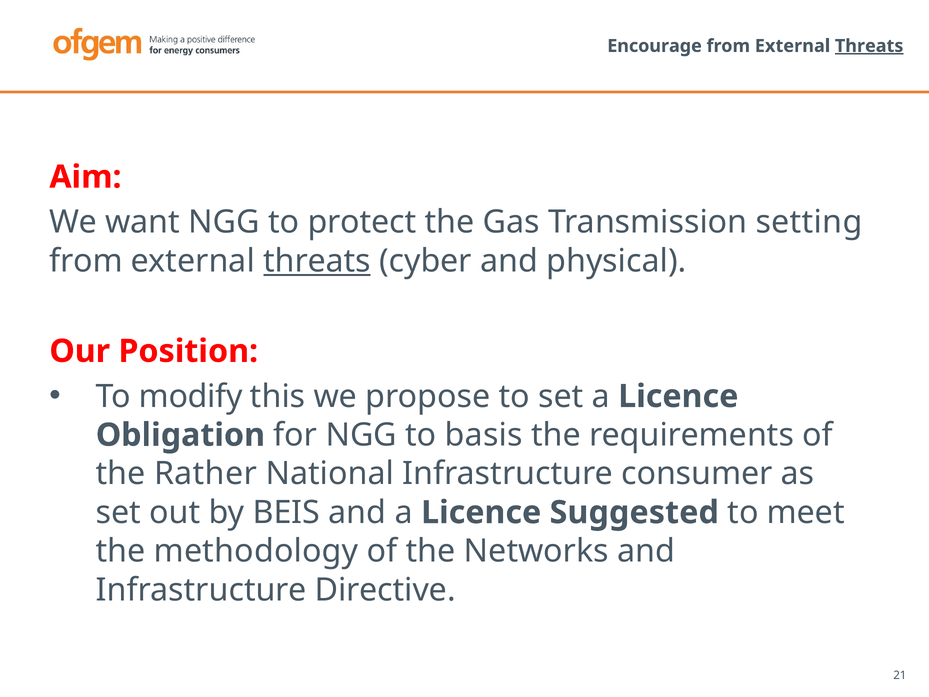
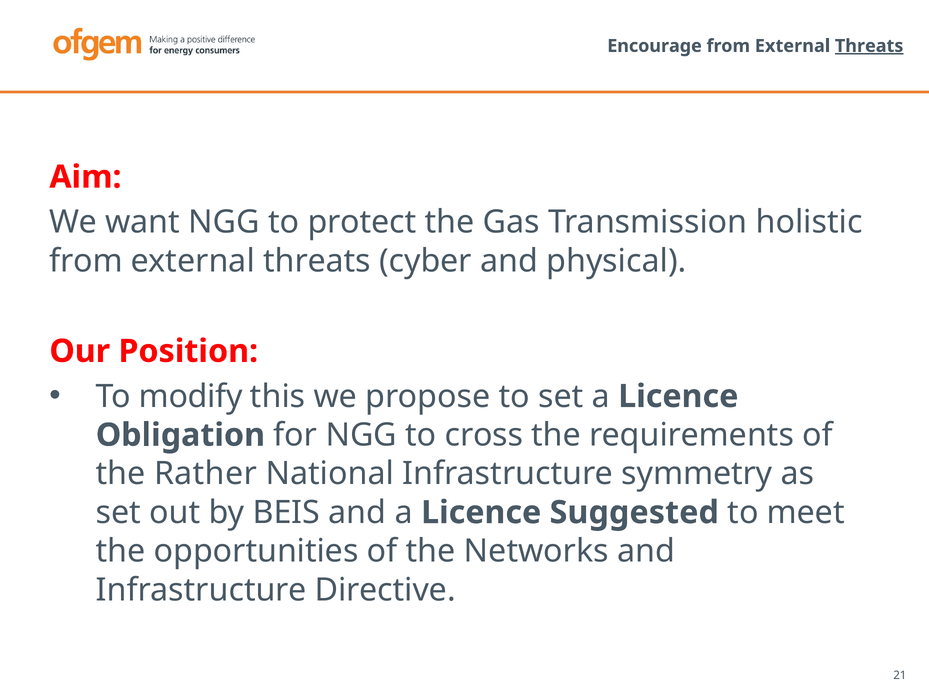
setting: setting -> holistic (809, 222)
threats underline: present -> none (317, 261)
basis: basis -> cross (484, 435)
consumer: consumer -> symmetry (697, 474)
methodology: methodology -> opportunities (256, 551)
